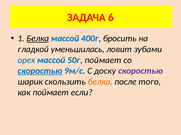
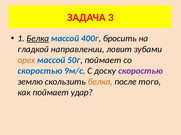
6: 6 -> 3 (111, 18)
уменьшилась: уменьшилась -> направлении (78, 50)
орех colour: blue -> orange (26, 60)
скоростью underline: present -> none (40, 71)
шарик: шарик -> землю (30, 82)
если: если -> удар (82, 93)
